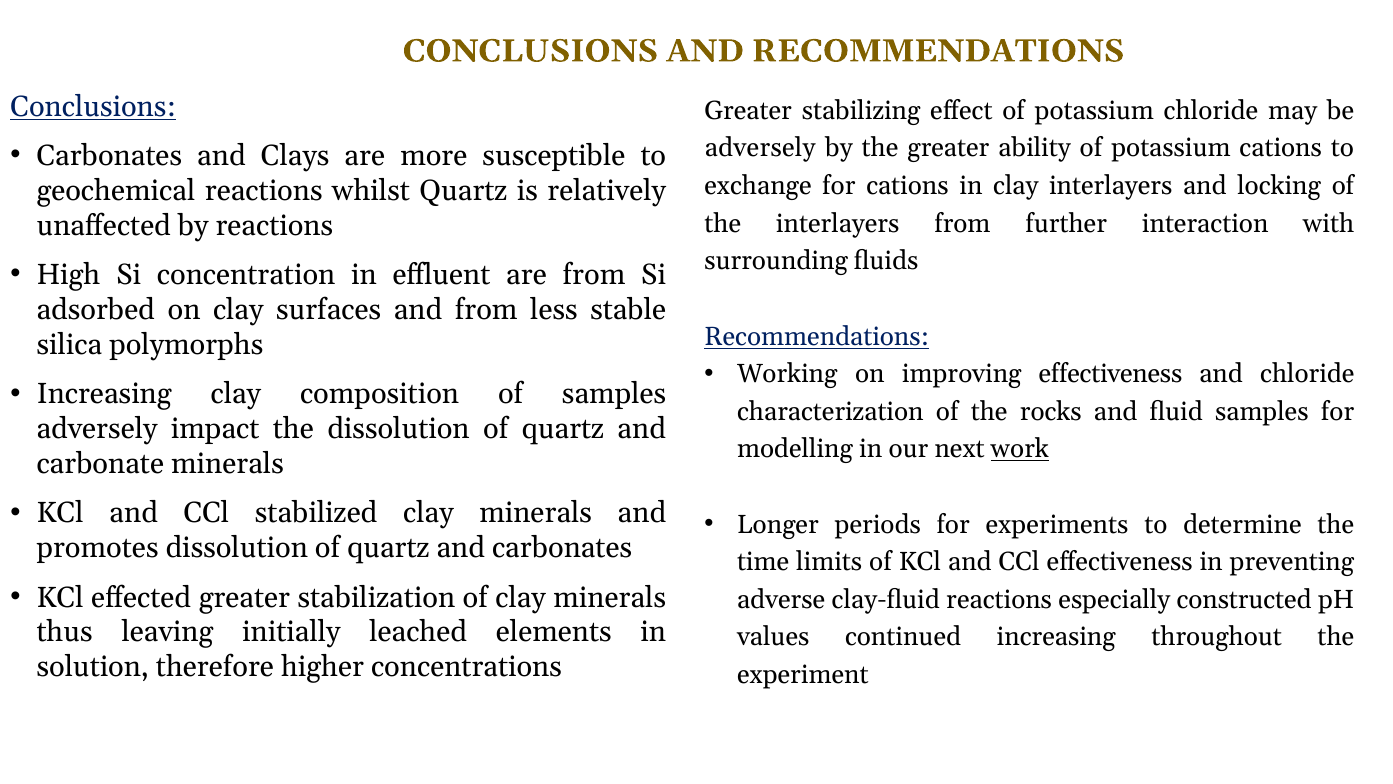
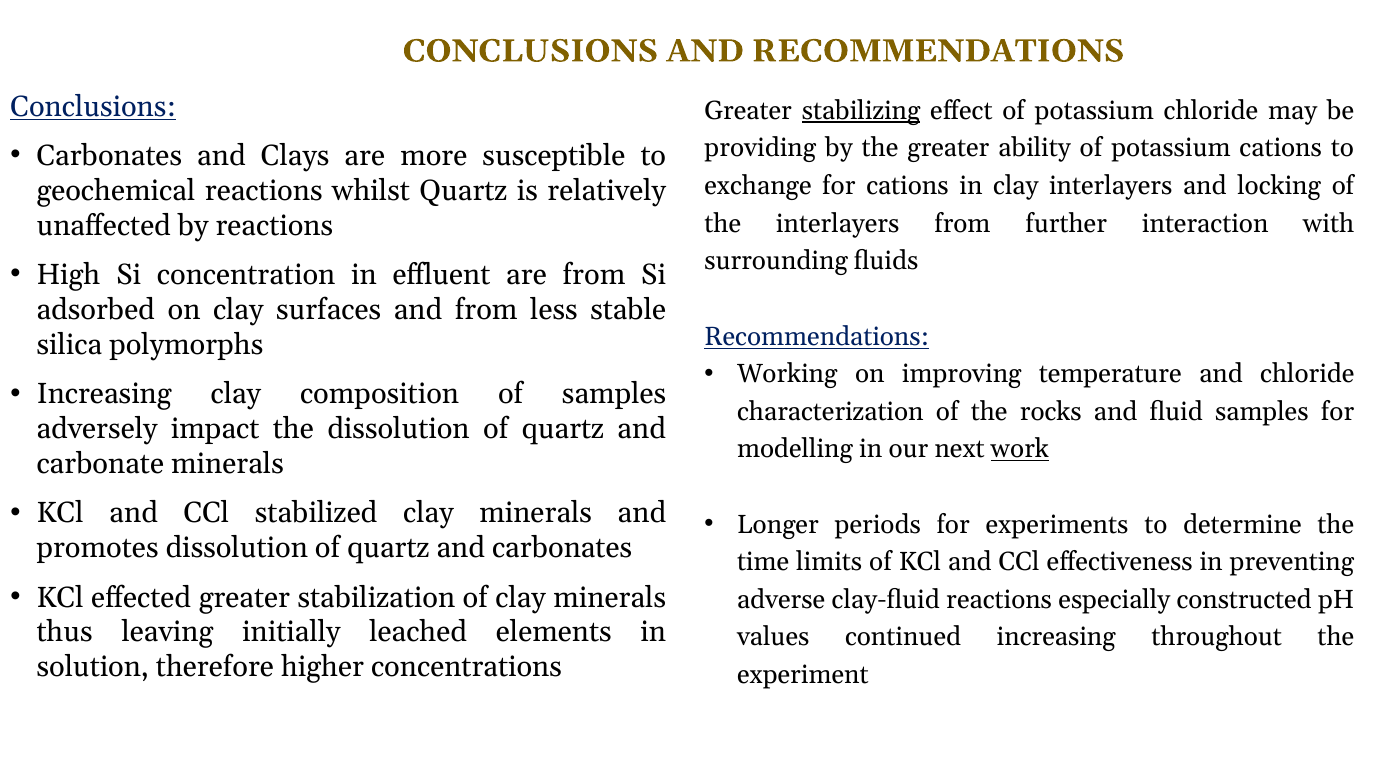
stabilizing underline: none -> present (861, 111)
adversely: adversely -> providing (760, 148)
improving effectiveness: effectiveness -> temperature (1110, 374)
